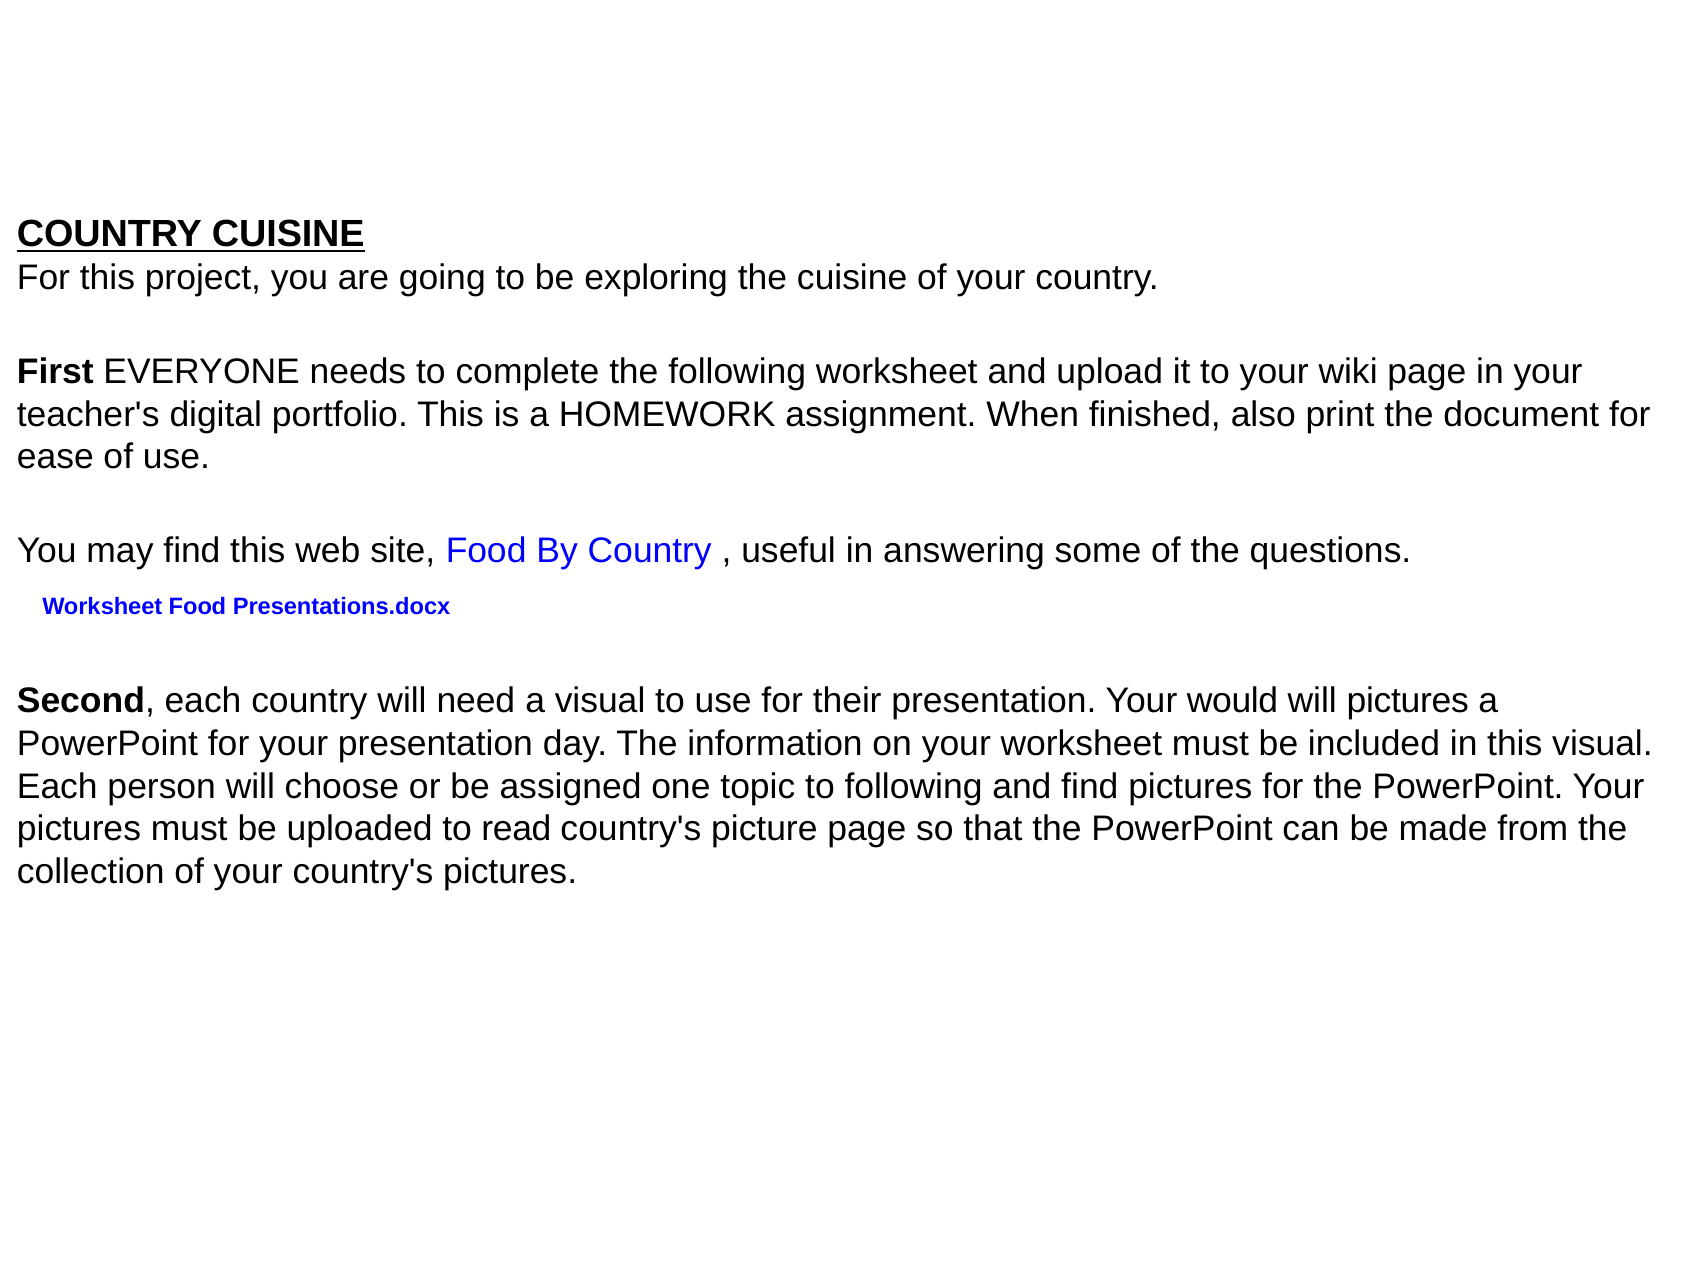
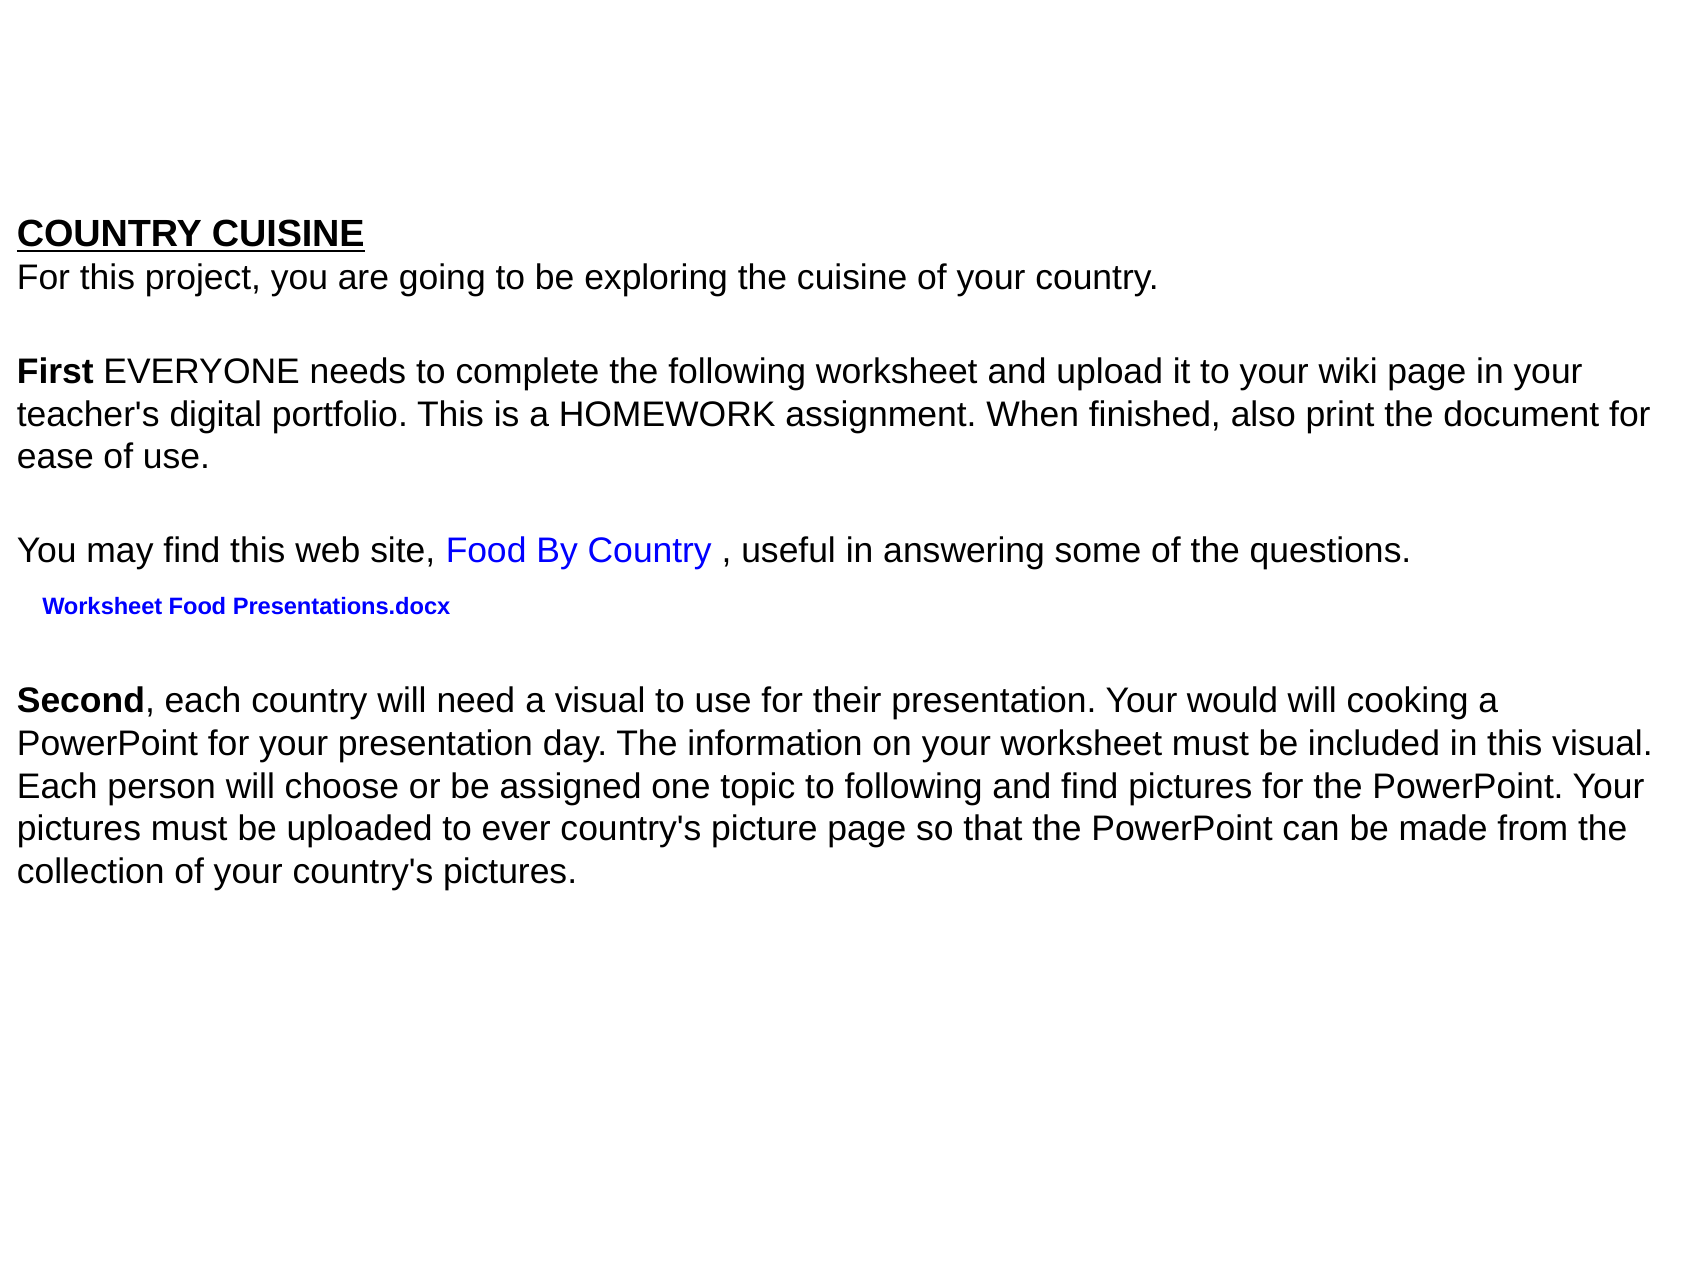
will pictures: pictures -> cooking (1408, 701)
read: read -> ever (516, 829)
